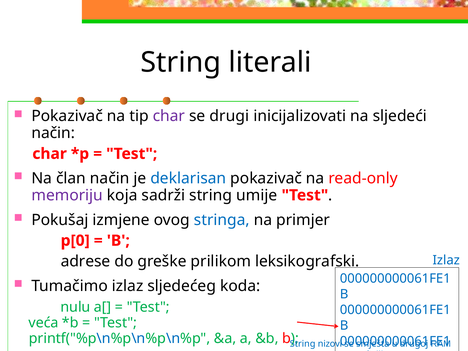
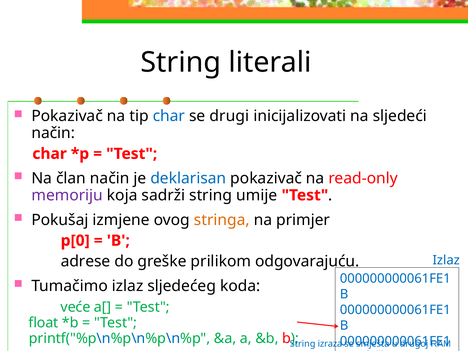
char colour: purple -> blue (169, 116)
stringa colour: blue -> orange (222, 220)
leksikografski: leksikografski -> odgovarajuću (307, 261)
nulu: nulu -> veće (76, 307)
veća: veća -> float (44, 323)
nizovi: nizovi -> izraza (330, 344)
